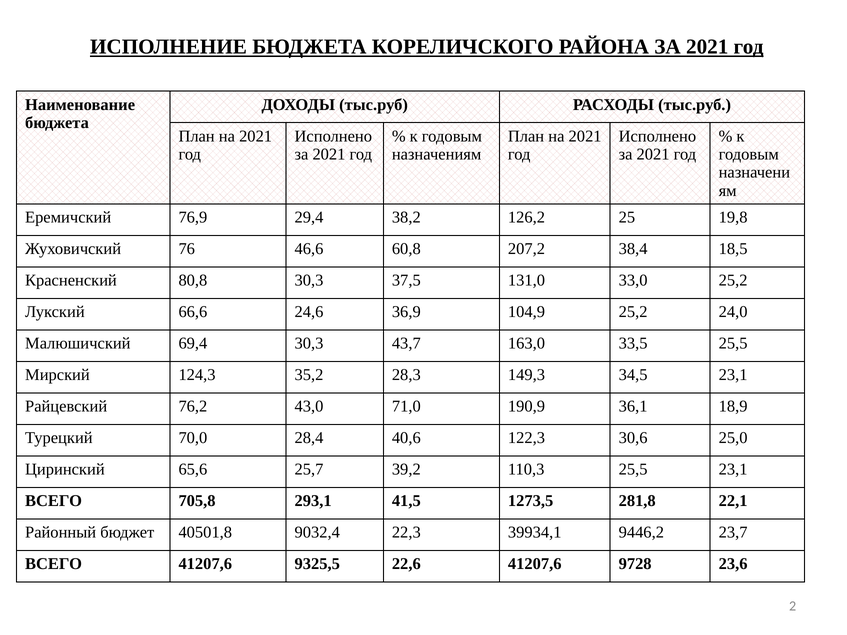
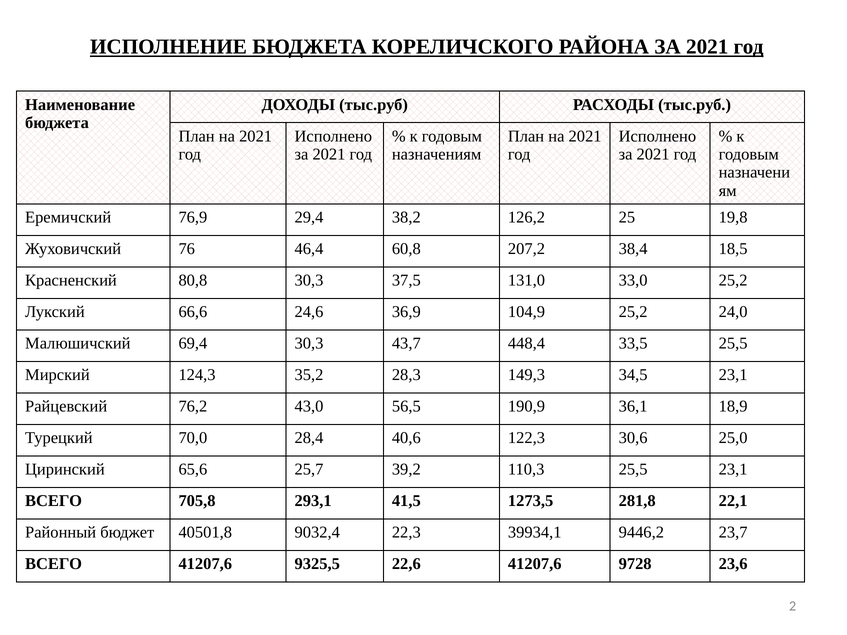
46,6: 46,6 -> 46,4 (309, 249)
163,0: 163,0 -> 448,4 (526, 344)
71,0: 71,0 -> 56,5 (406, 407)
